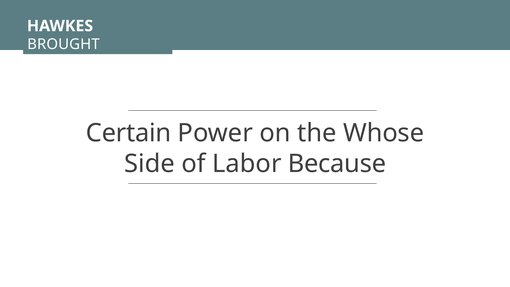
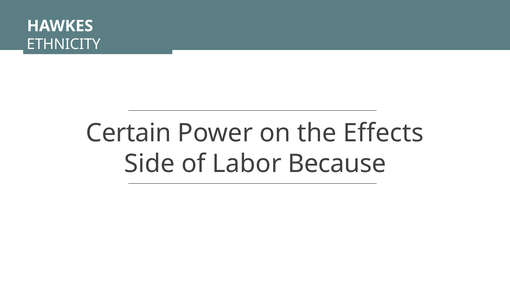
BROUGHT: BROUGHT -> ETHNICITY (64, 44)
Whose: Whose -> Effects (383, 133)
